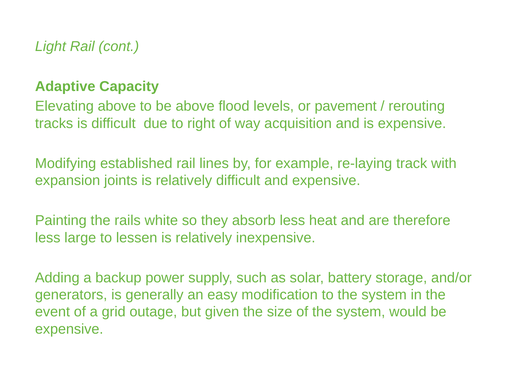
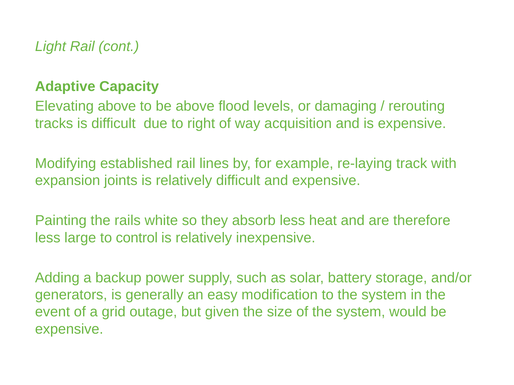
pavement: pavement -> damaging (346, 106)
lessen: lessen -> control (137, 238)
